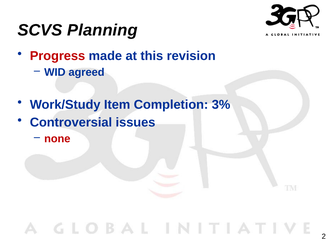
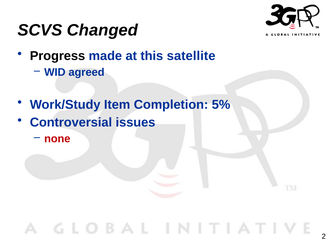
Planning: Planning -> Changed (102, 30)
Progress colour: red -> black (57, 56)
revision: revision -> satellite (191, 56)
3%: 3% -> 5% (221, 104)
